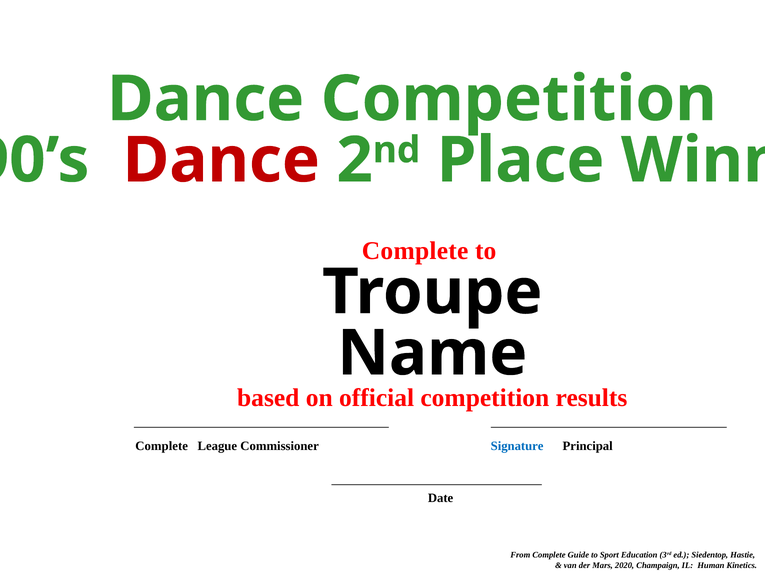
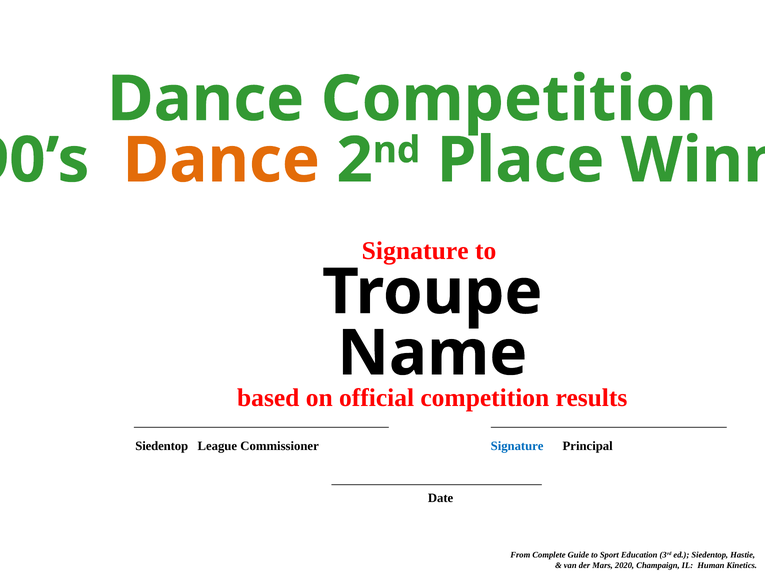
Dance colour: red -> orange (221, 160)
Complete: Complete -> Signature (415, 251)
Complete: Complete -> Siedentop (162, 446)
